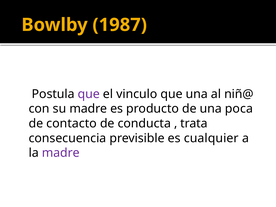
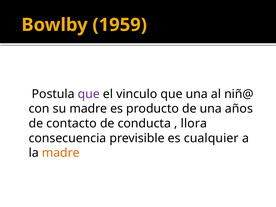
1987: 1987 -> 1959 (120, 25)
poca: poca -> años (239, 109)
trata: trata -> llora (194, 123)
madre colour: purple -> orange (61, 153)
